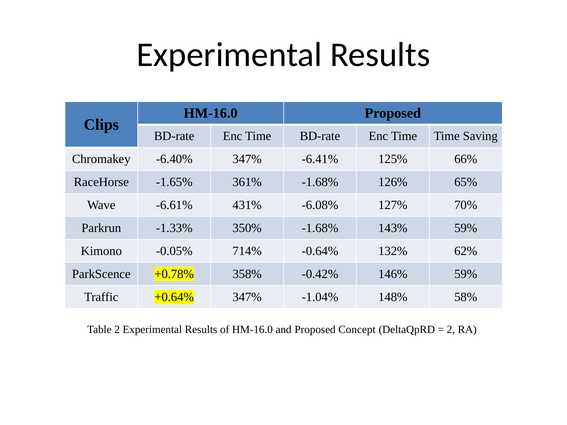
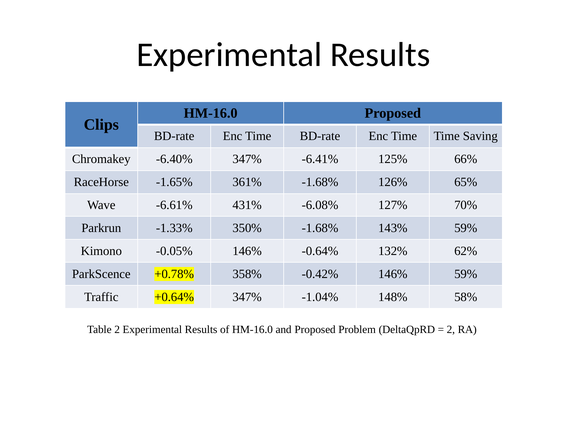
-0.05% 714%: 714% -> 146% (247, 251)
Concept: Concept -> Problem (357, 330)
